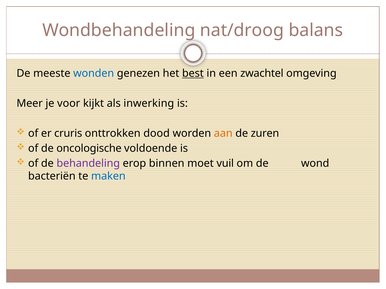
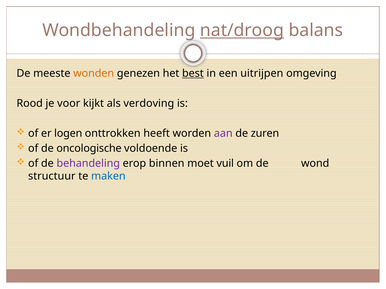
nat/droog underline: none -> present (242, 30)
wonden colour: blue -> orange (94, 74)
zwachtel: zwachtel -> uitrijpen (262, 74)
Meer: Meer -> Rood (30, 104)
inwerking: inwerking -> verdoving (149, 104)
cruris: cruris -> logen (68, 134)
dood: dood -> heeft (157, 134)
aan colour: orange -> purple (223, 134)
bacteriën: bacteriën -> structuur (52, 177)
